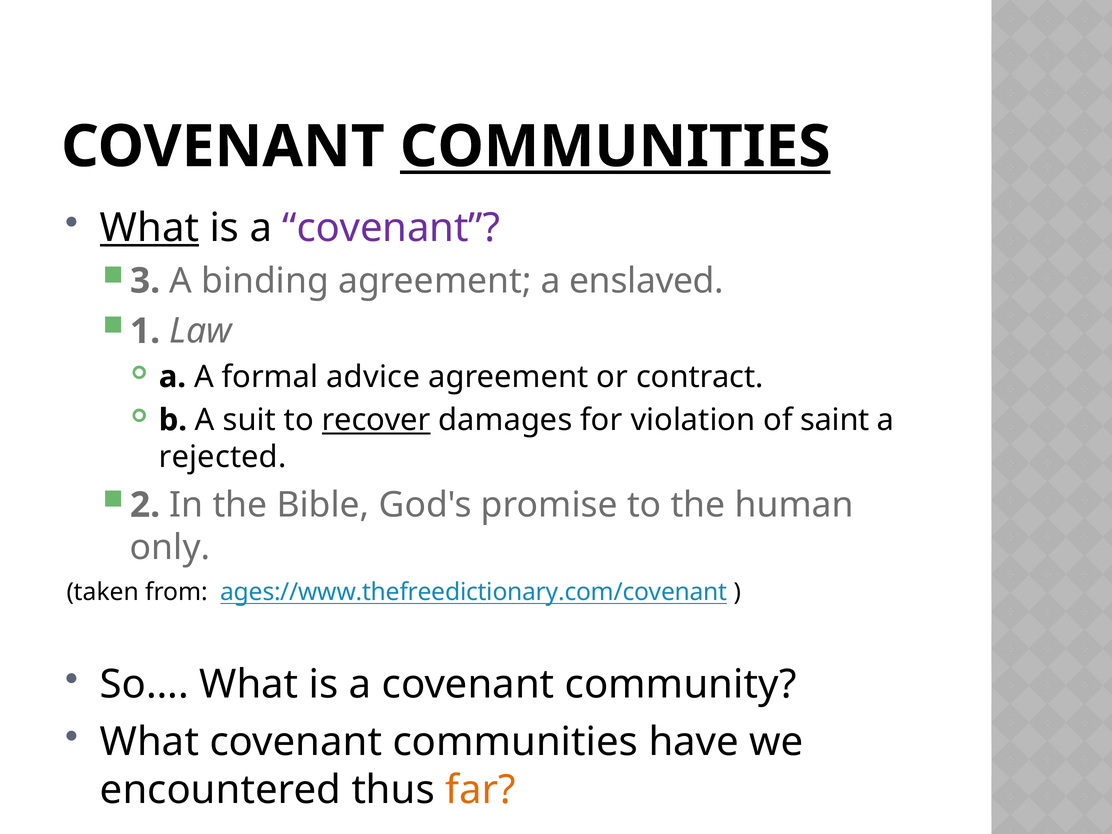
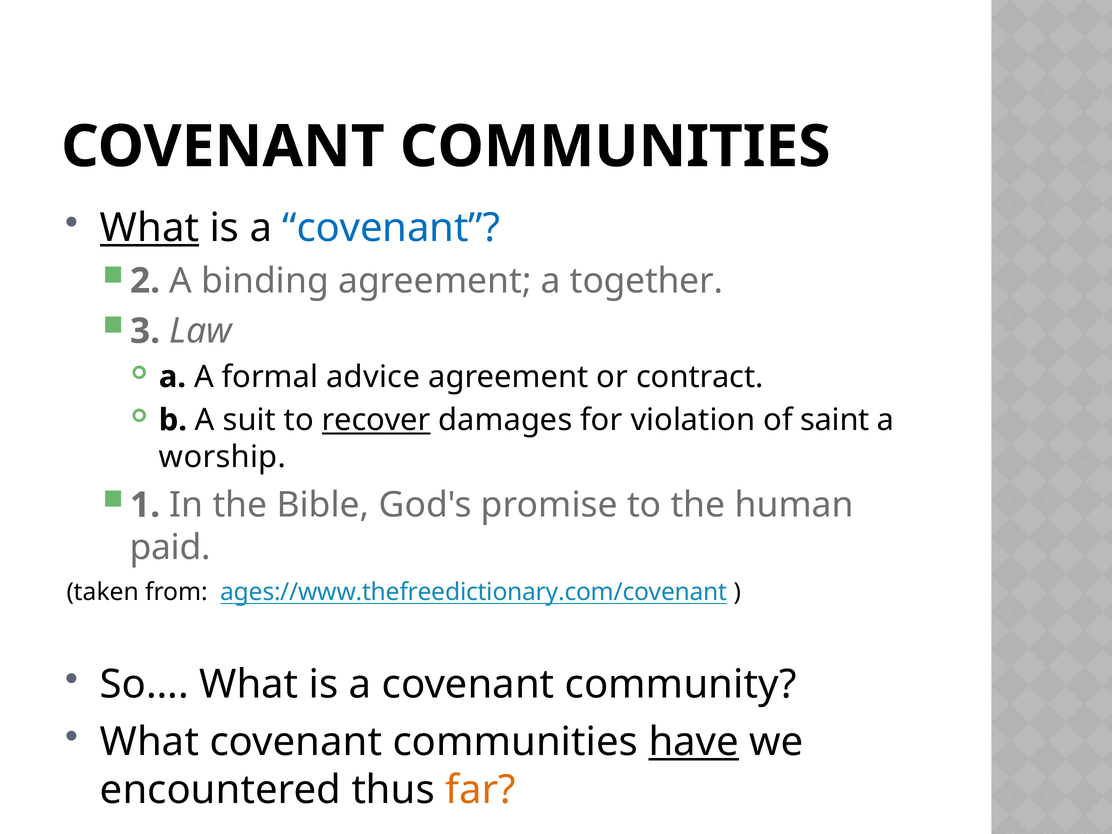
COMMUNITIES underline: present -> none (615, 147)
covenant colour: purple -> blue (391, 228)
3: 3 -> 2 (145, 281)
enslaved: enslaved -> together (647, 281)
1: 1 -> 3 (145, 331)
rejected: rejected -> worship (223, 457)
2: 2 -> 1 (145, 505)
only: only -> paid (170, 548)
have underline: none -> present (694, 742)
